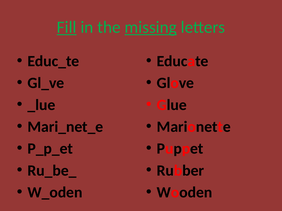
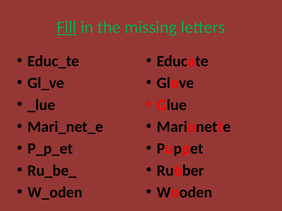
missing underline: present -> none (151, 27)
